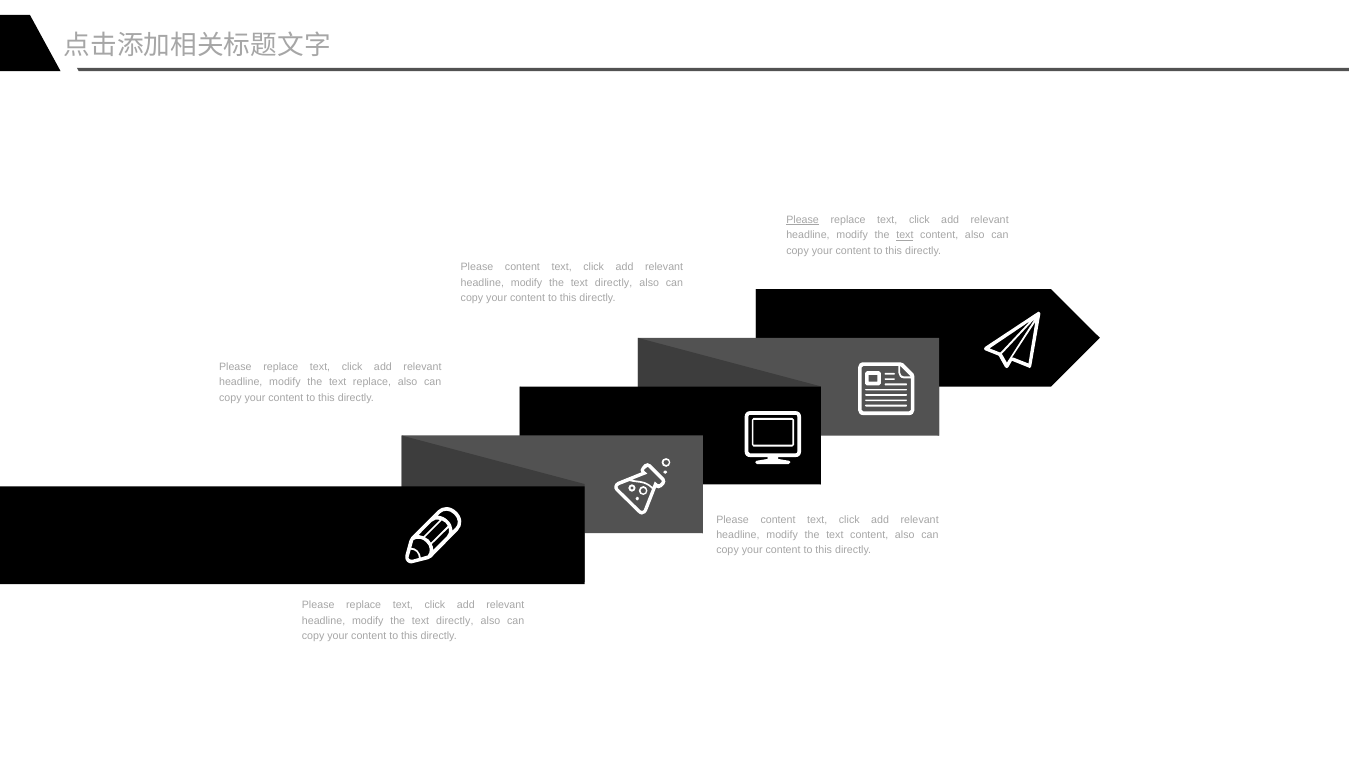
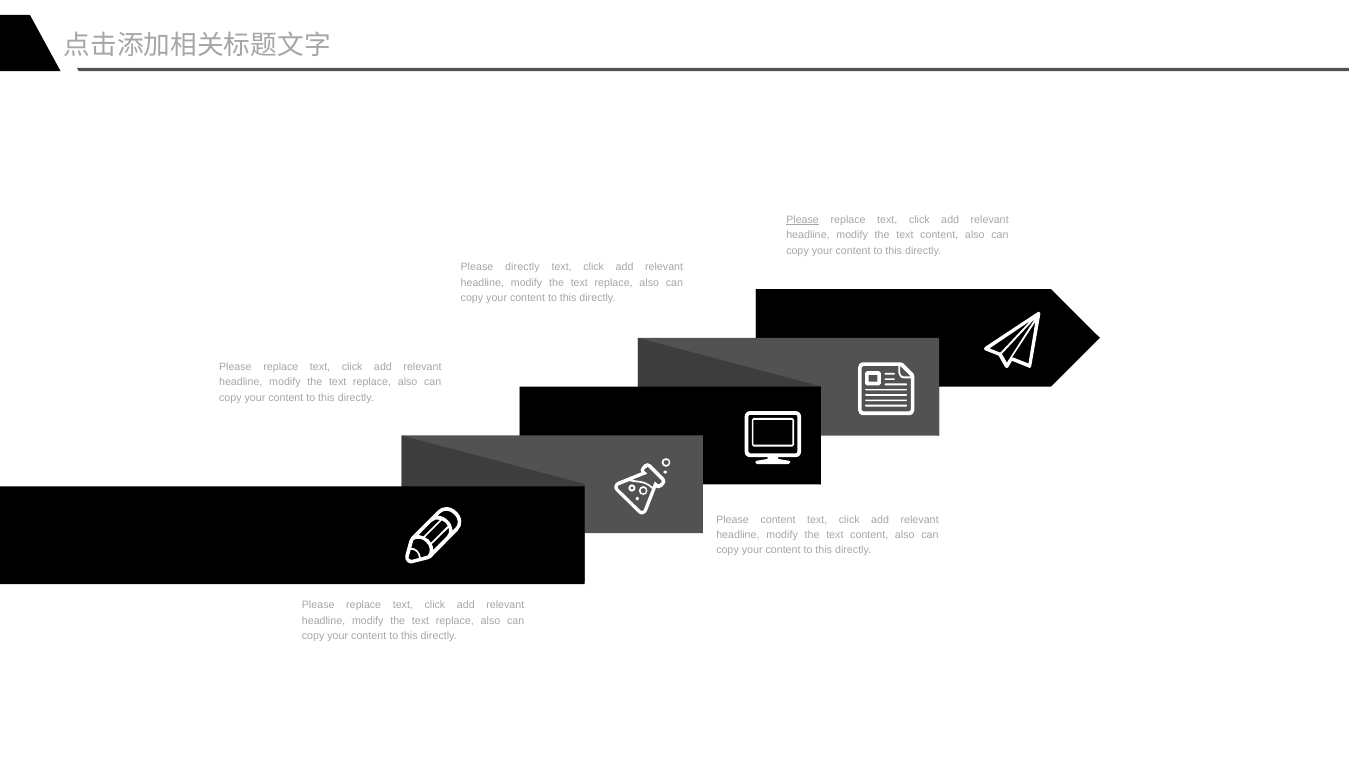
text underline: present -> none (905, 235)
content: content -> directly (522, 267)
directly: directly -> replace (614, 282)
directly: directly -> replace (455, 620)
